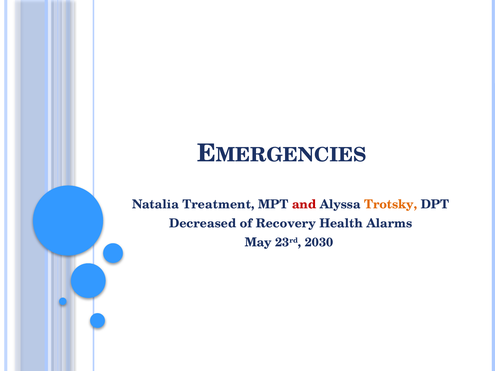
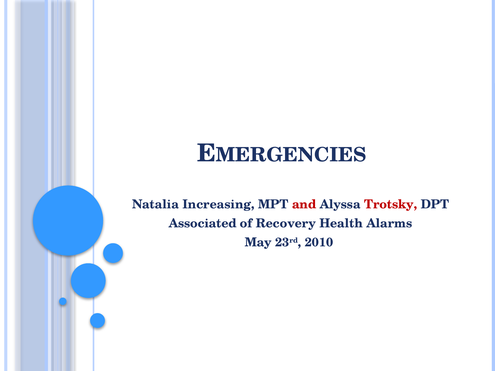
Treatment: Treatment -> Increasing (219, 205)
Trotsky colour: orange -> red (391, 205)
Decreased: Decreased -> Associated (203, 224)
2030: 2030 -> 2010 (319, 243)
